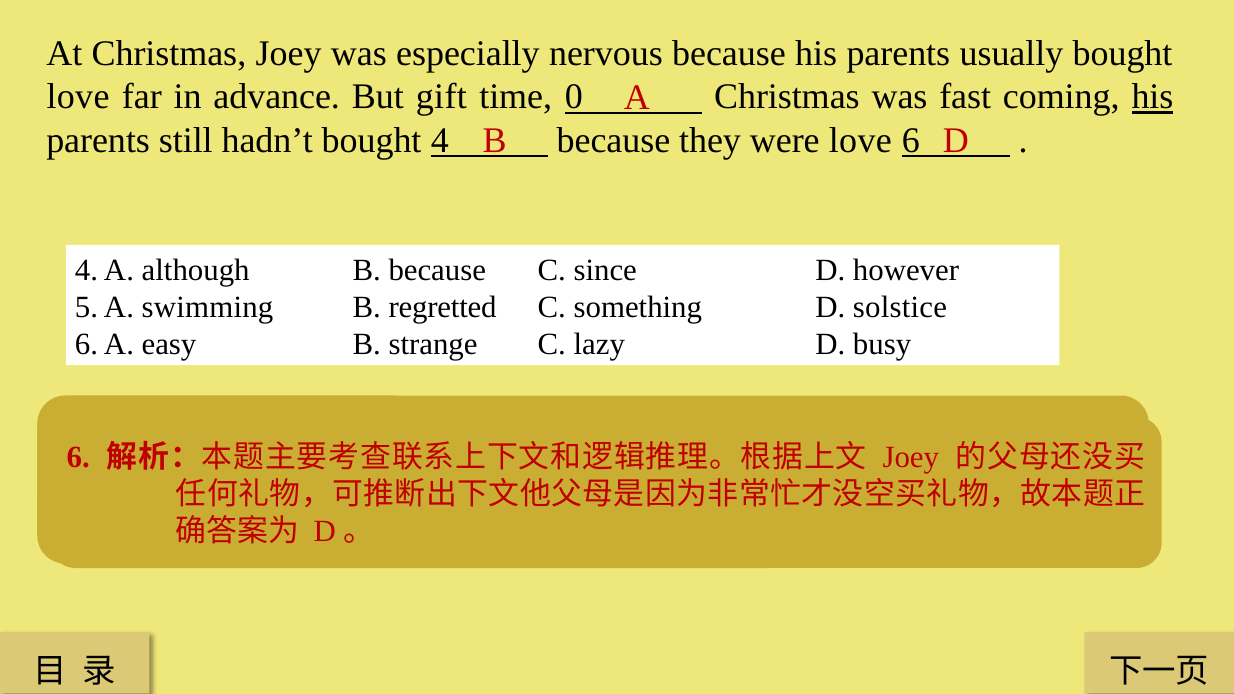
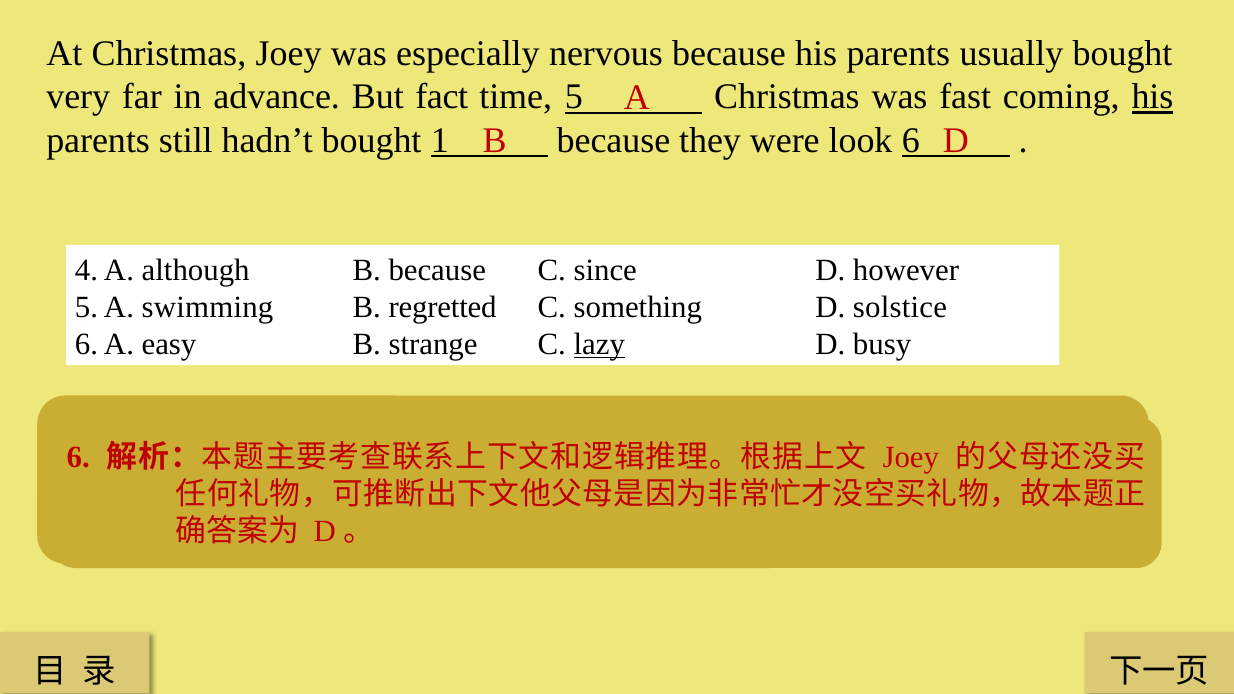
love: love -> very (78, 97)
gift: gift -> fact (442, 97)
time 0: 0 -> 5 (574, 97)
bought 4: 4 -> 1 (440, 140)
were love: love -> look (861, 140)
lazy underline: none -> present (599, 344)
